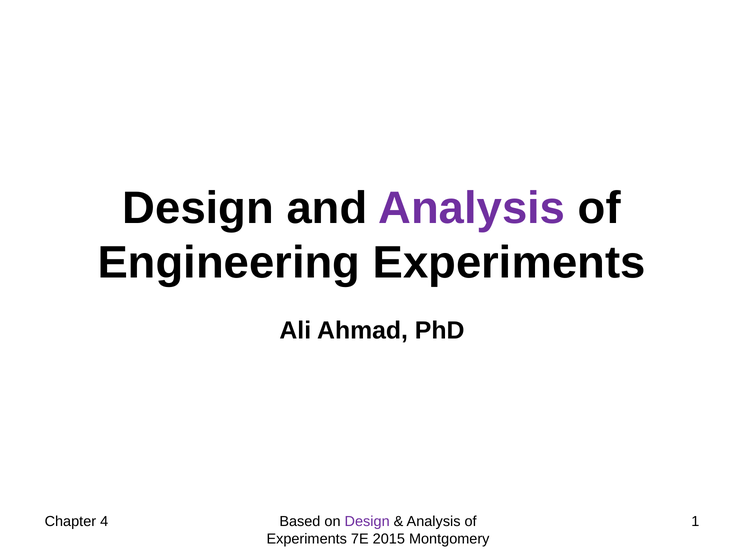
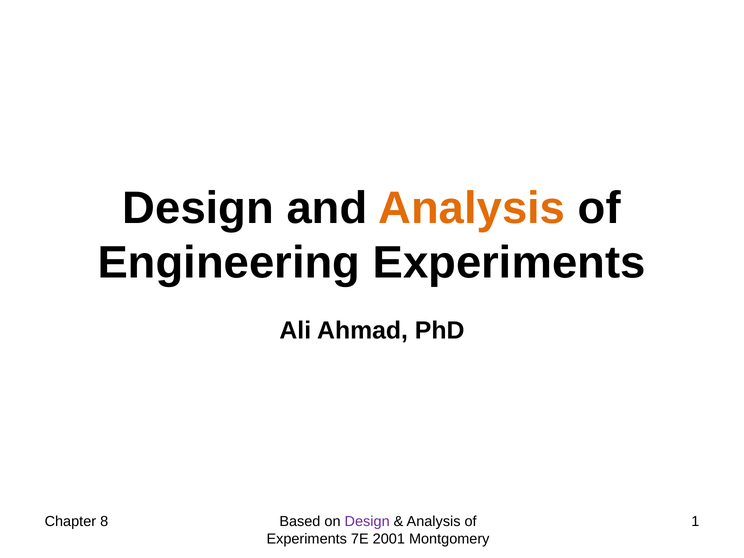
Analysis colour: purple -> orange (472, 208)
4: 4 -> 8 (104, 522)
2015: 2015 -> 2001 (389, 539)
